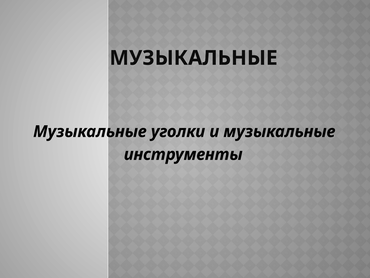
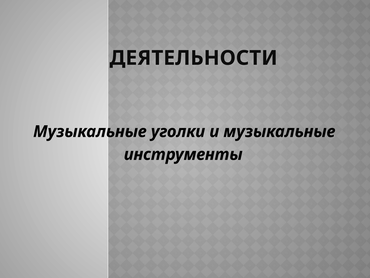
МУЗЫКАЛЬНЫЕ: МУЗЫКАЛЬНЫЕ -> ДЕЯТЕЛЬНОСТИ (194, 58)
